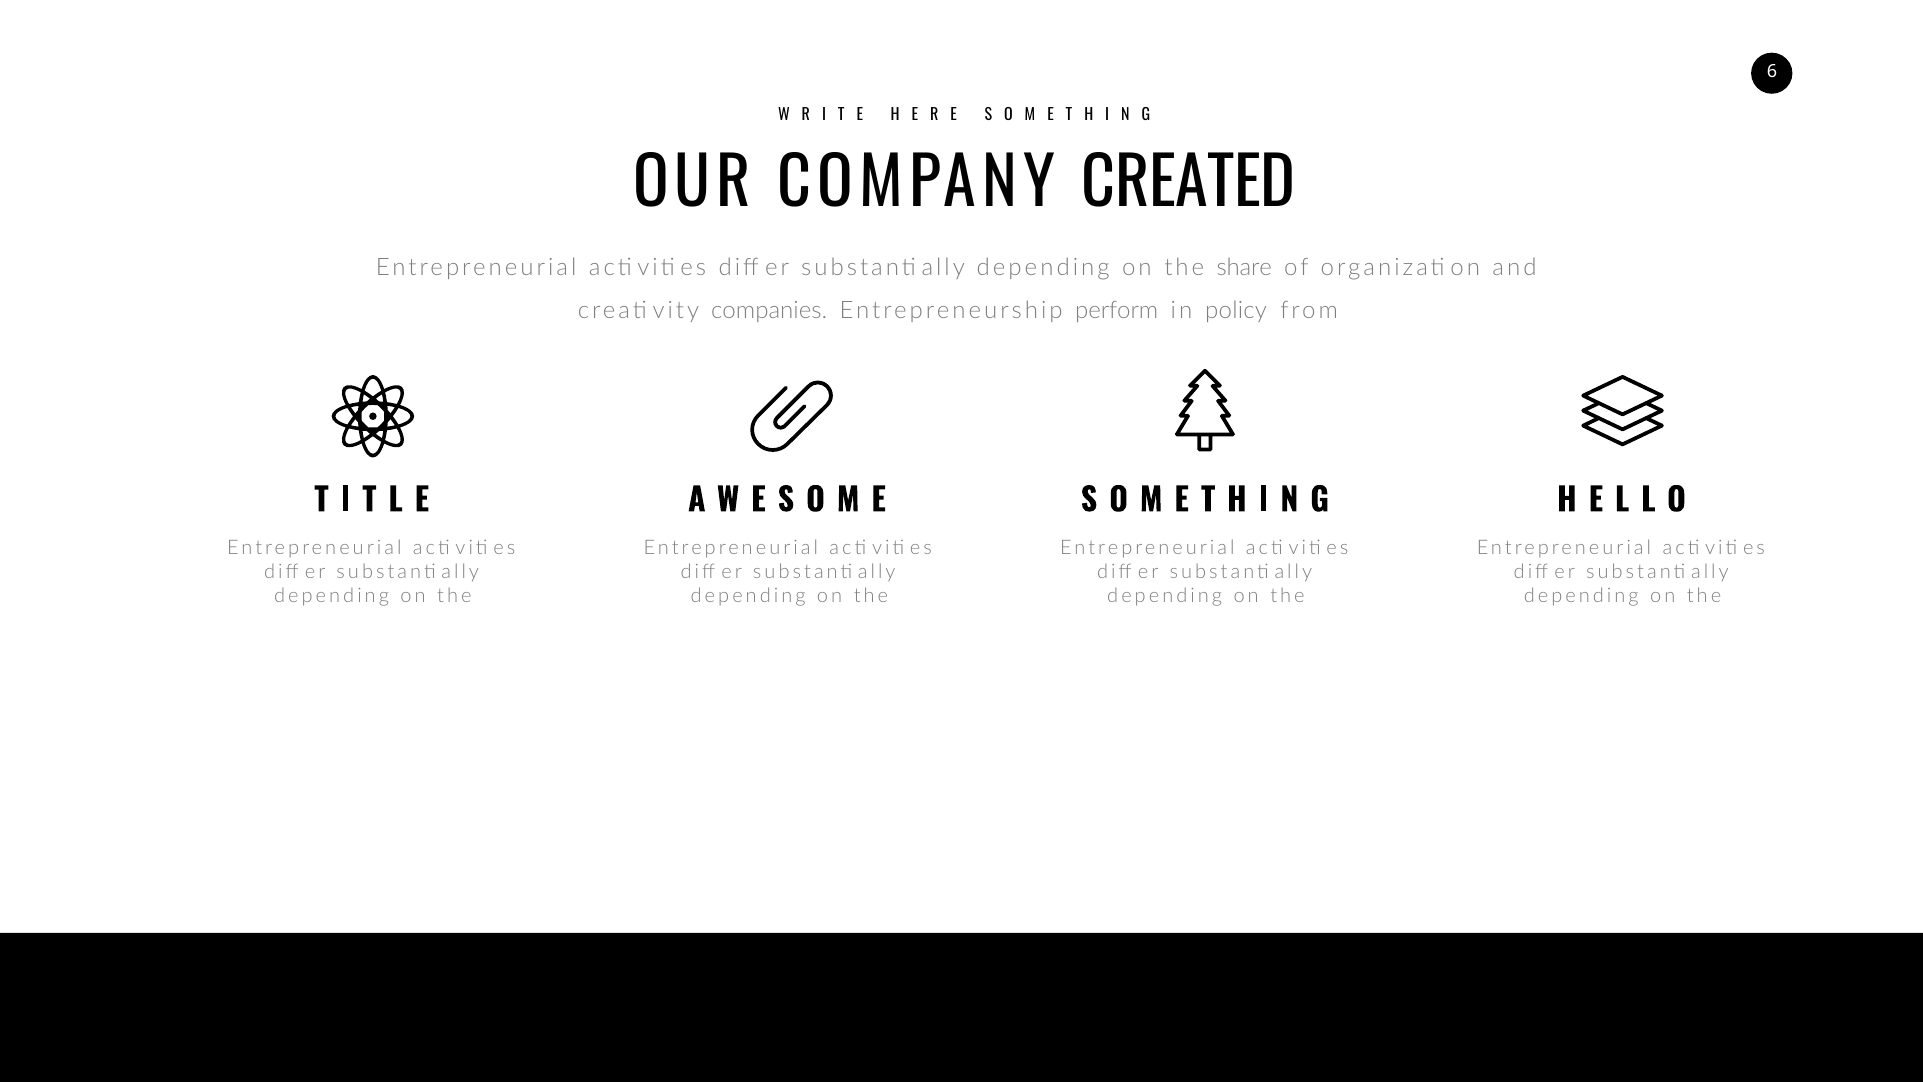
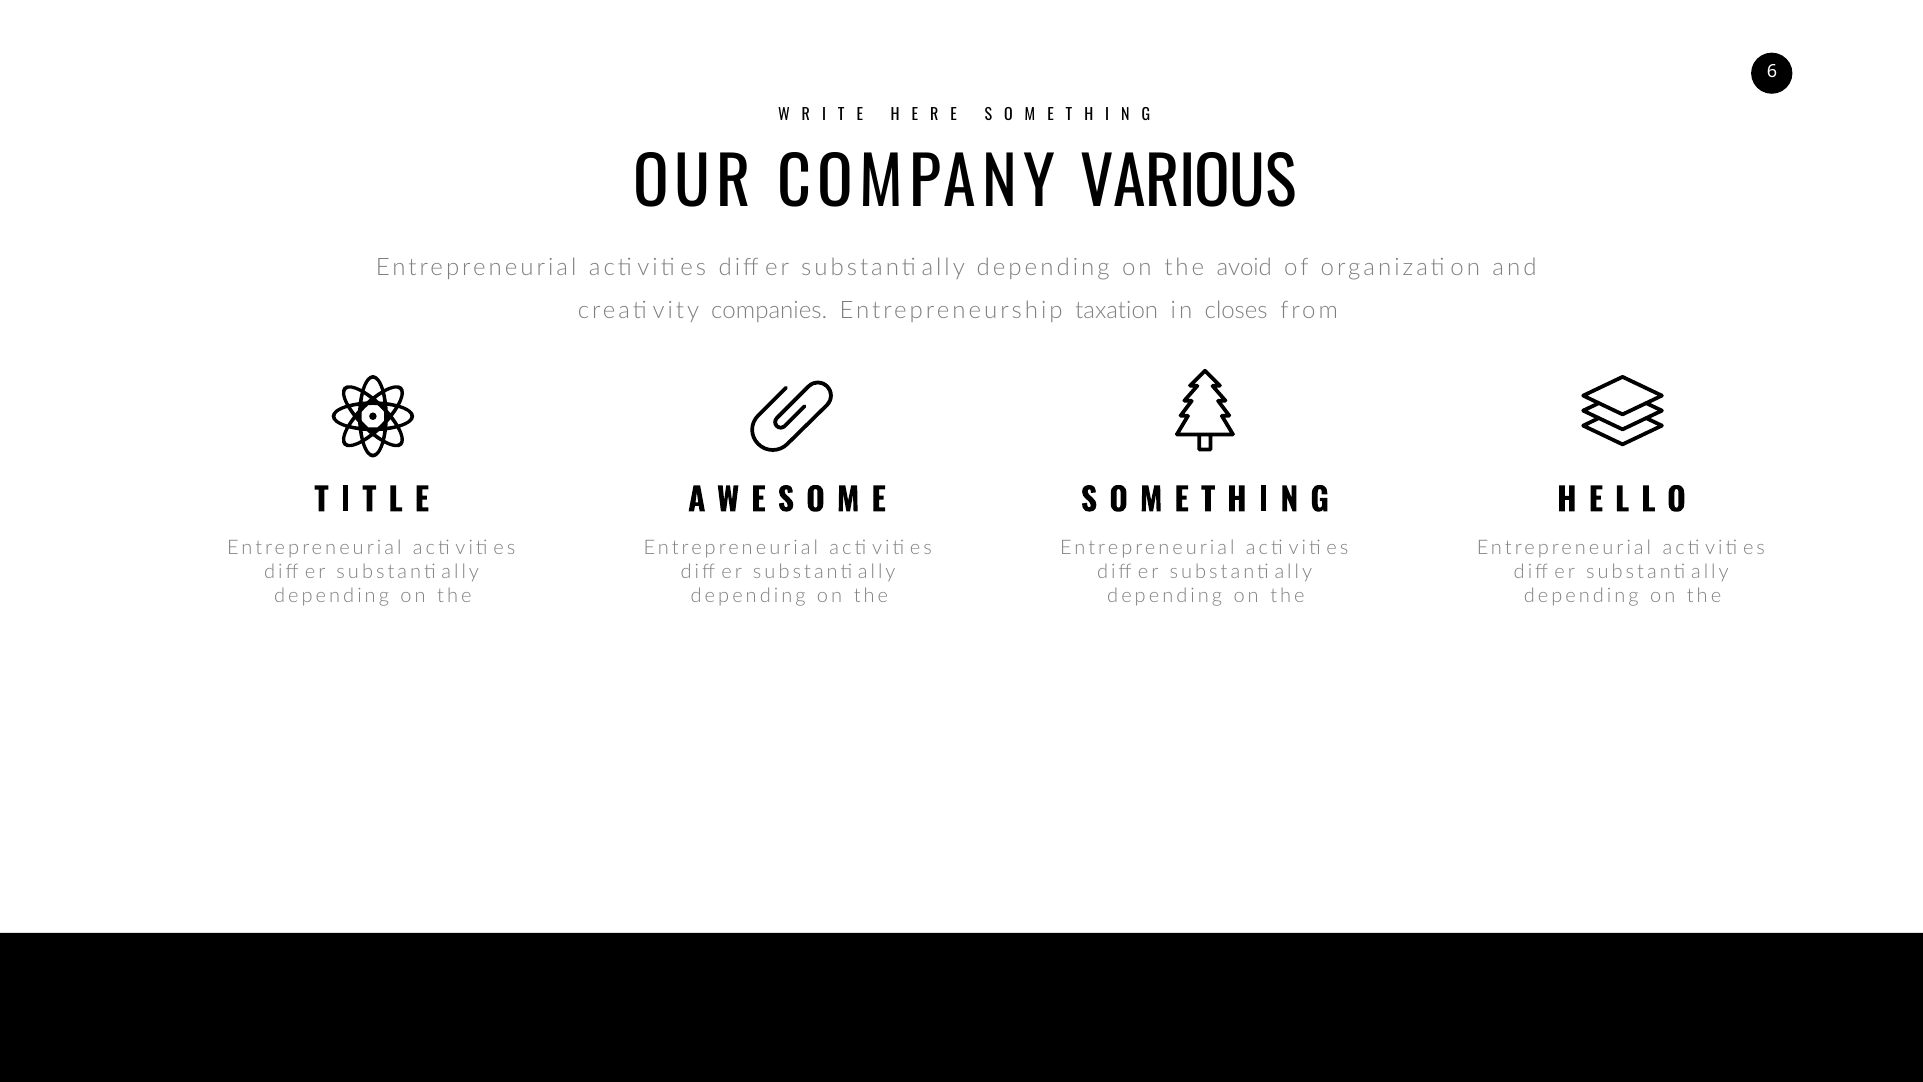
CREATED: CREATED -> VARIOUS (1189, 185)
share: share -> avoid (1244, 268)
perform: perform -> taxation (1117, 311)
policy: policy -> closes (1236, 311)
